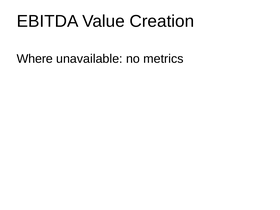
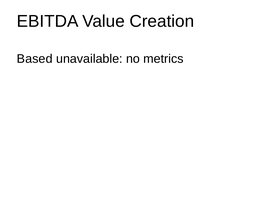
Where: Where -> Based (35, 59)
